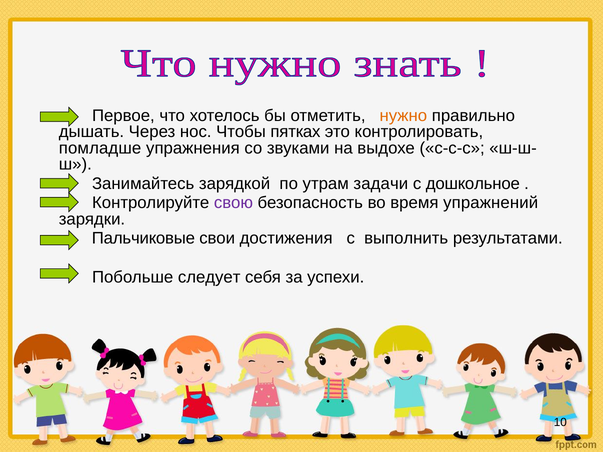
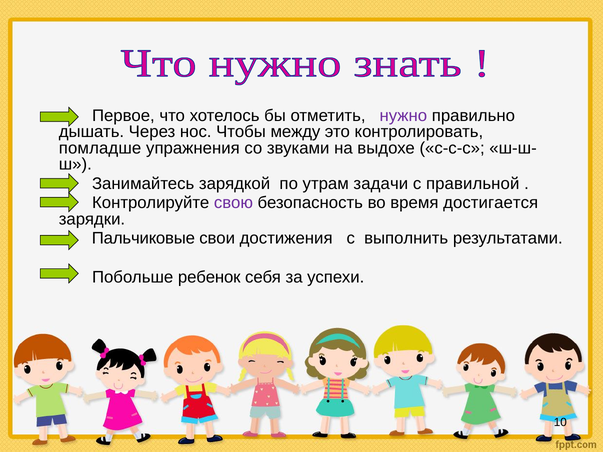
нужно colour: orange -> purple (403, 116)
пятках: пятках -> между (295, 132)
дошкольное: дошкольное -> правильной (473, 184)
упражнений: упражнений -> достигается (491, 203)
следует: следует -> ребенок (209, 277)
